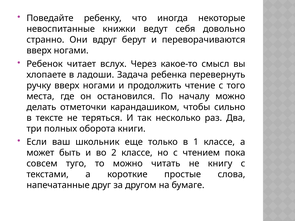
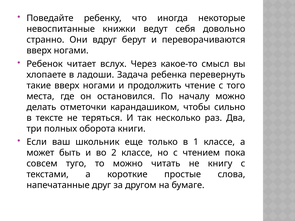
ручку: ручку -> такие (39, 86)
